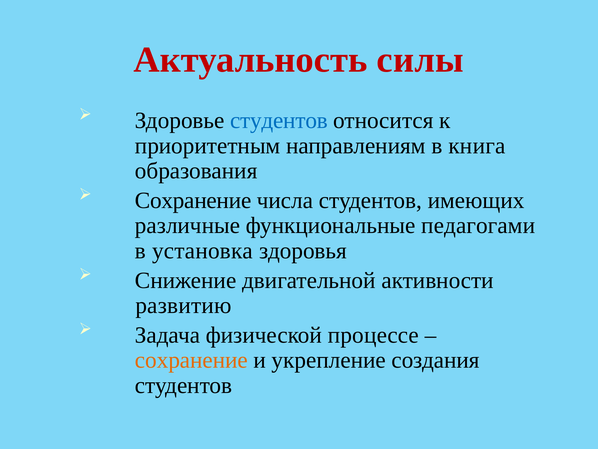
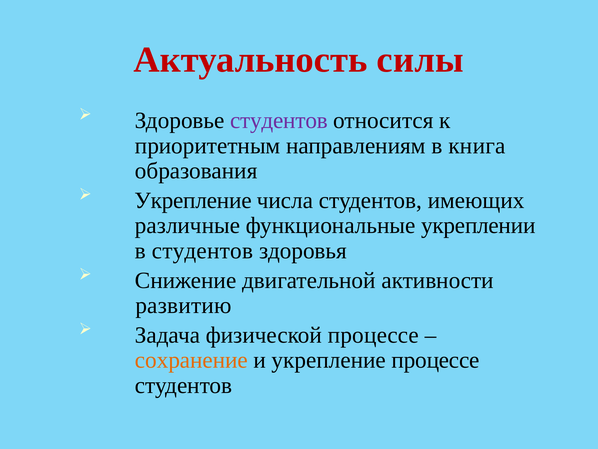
студентов colour: blue -> purple (279, 120)
Сохранение: Сохранение -> Укрепление (193, 200)
педагогами: педагогами -> укреплении (478, 225)
в установка: установка -> студентов (202, 250)
укрепление создания: создания -> процессе (436, 360)
